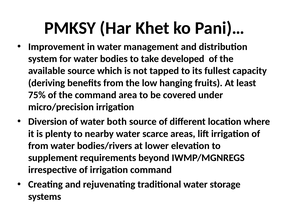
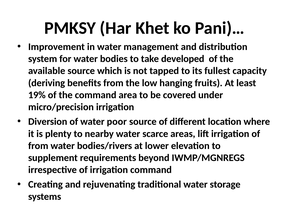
75%: 75% -> 19% (37, 95)
both: both -> poor (117, 122)
